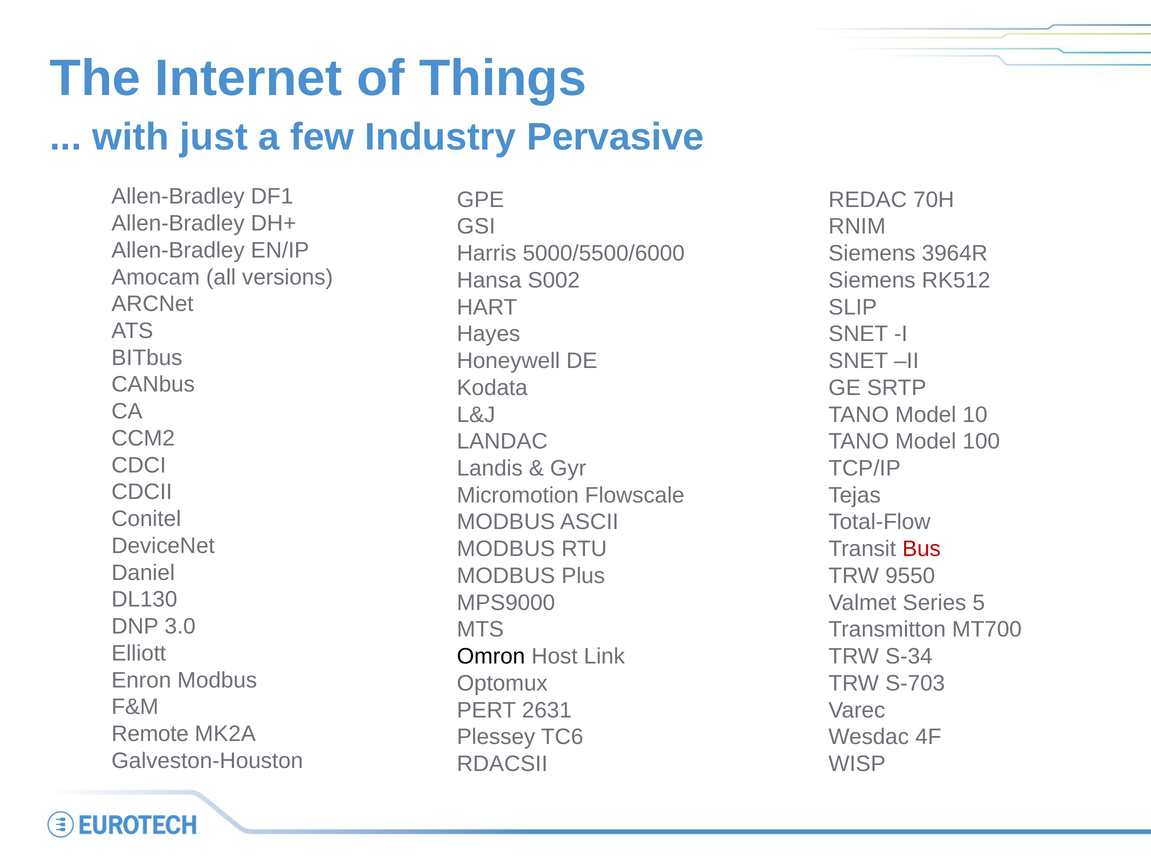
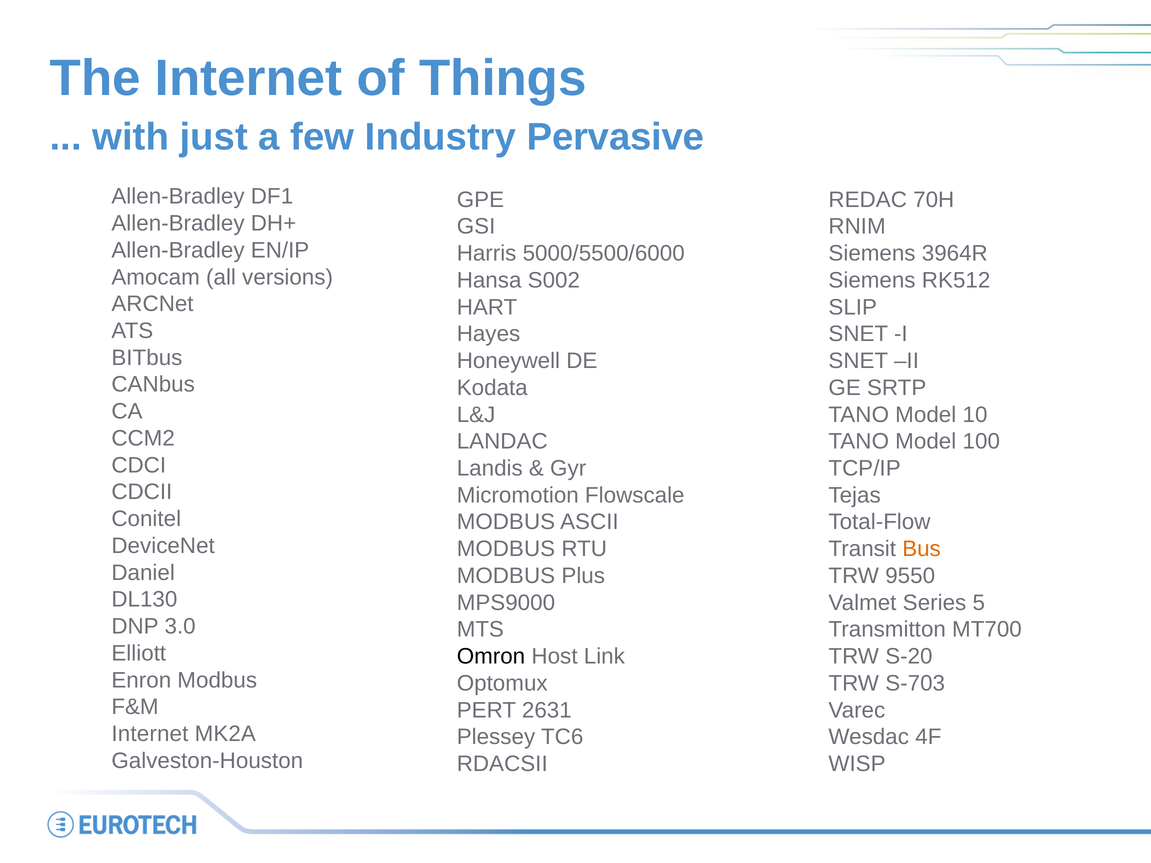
Bus colour: red -> orange (922, 549)
S-34: S-34 -> S-20 (909, 657)
Remote: Remote -> Internet (150, 734)
